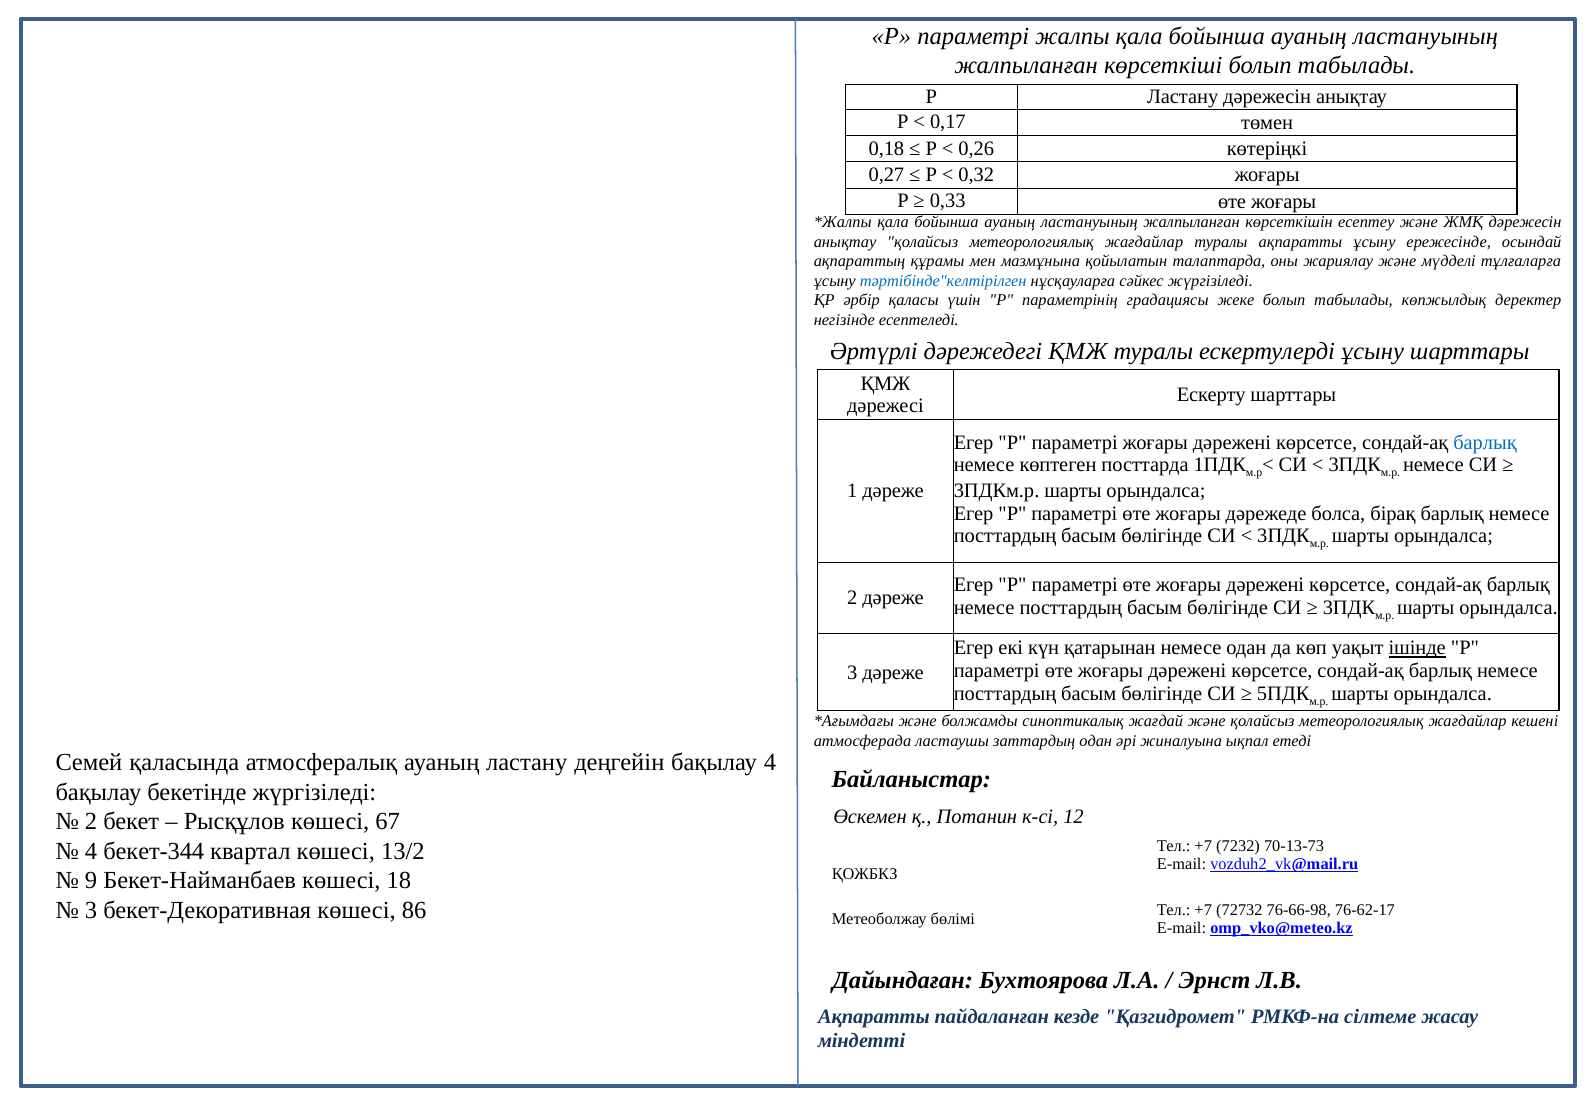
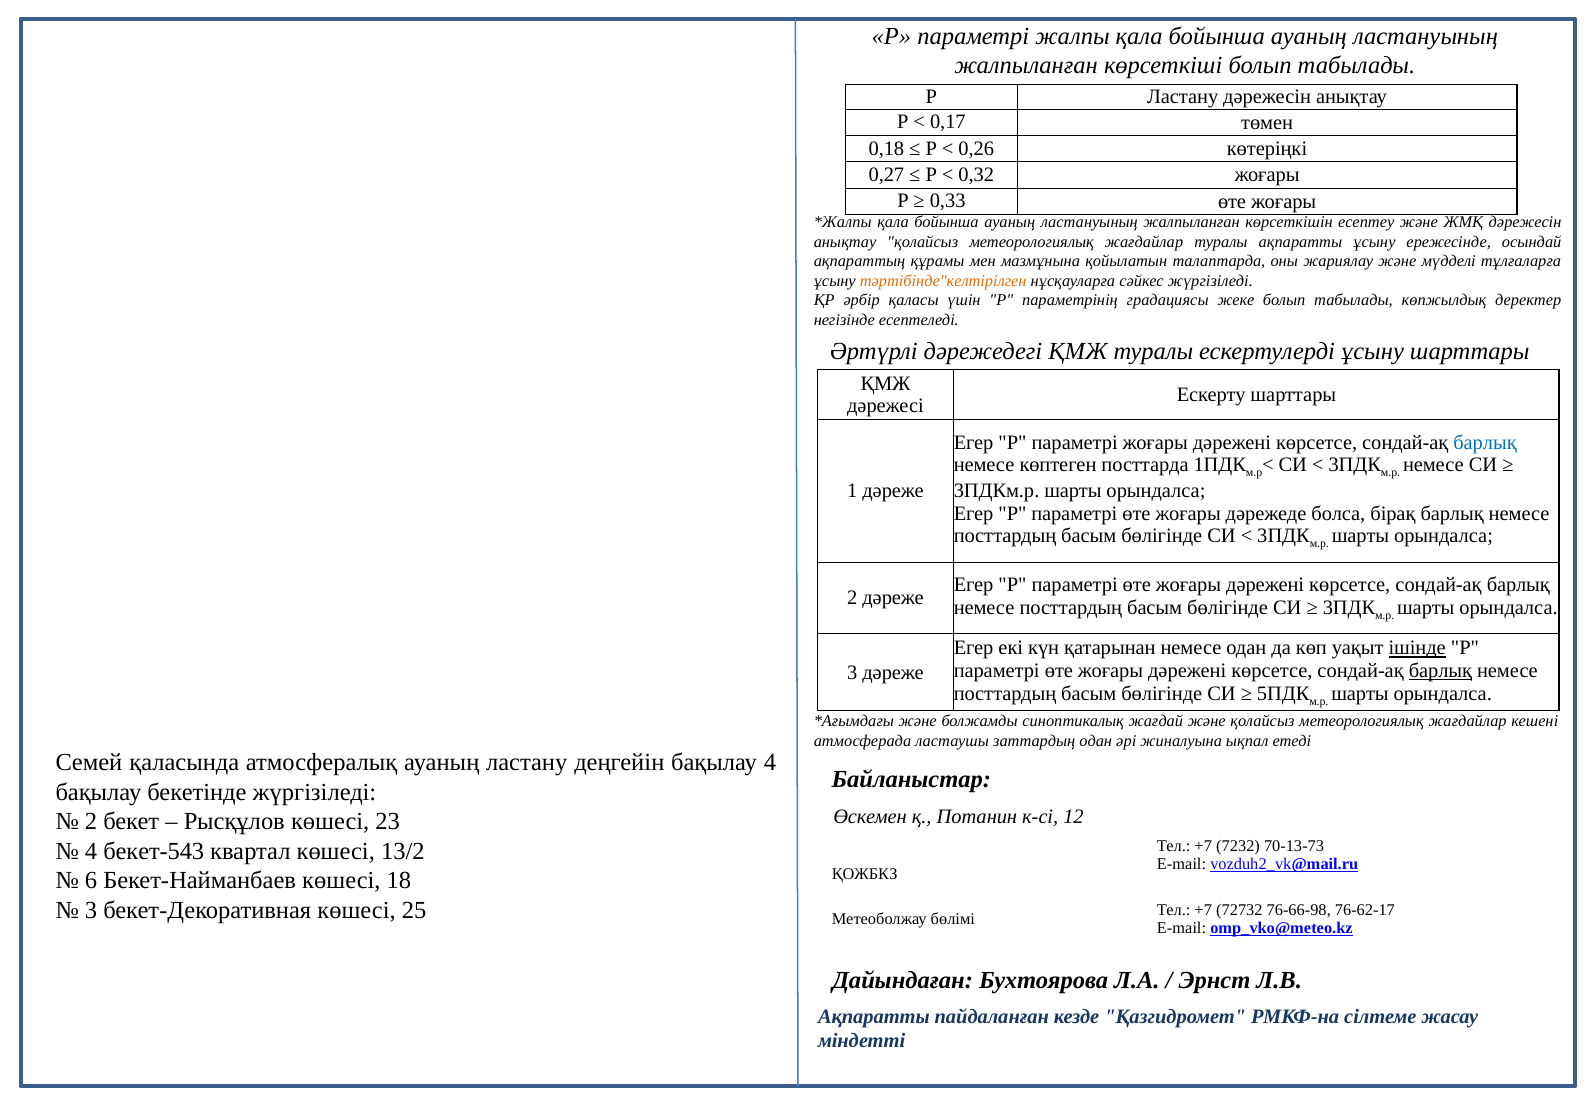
тәртібінде"келтірілген colour: blue -> orange (943, 281)
барлық underline: none -> present (1440, 671)
67: 67 -> 23 (388, 822)
бекет-344: бекет-344 -> бекет-543 (154, 851)
9: 9 -> 6 (91, 881)
86: 86 -> 25 (414, 910)
